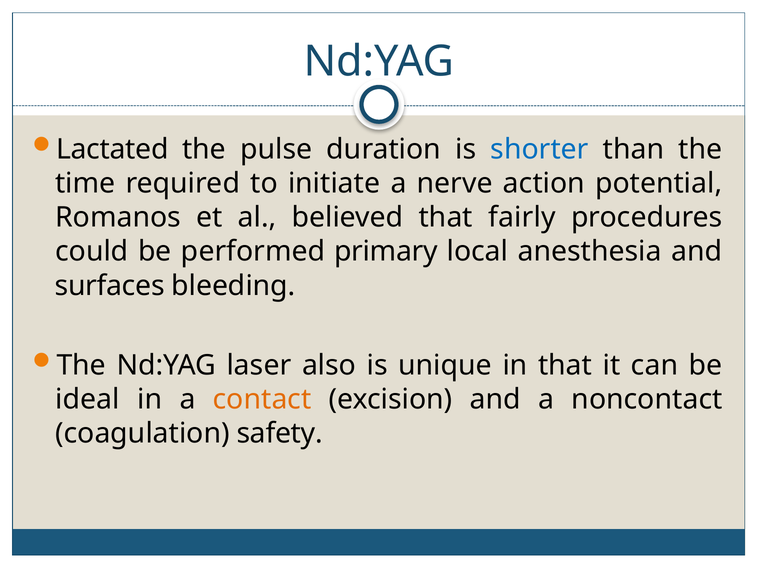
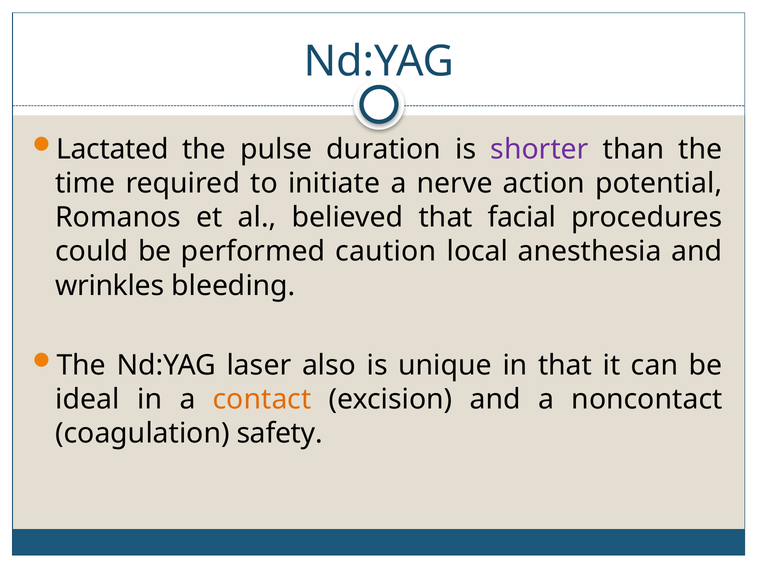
shorter colour: blue -> purple (540, 149)
fairly: fairly -> facial (522, 218)
primary: primary -> caution (386, 252)
surfaces: surfaces -> wrinkles (110, 286)
